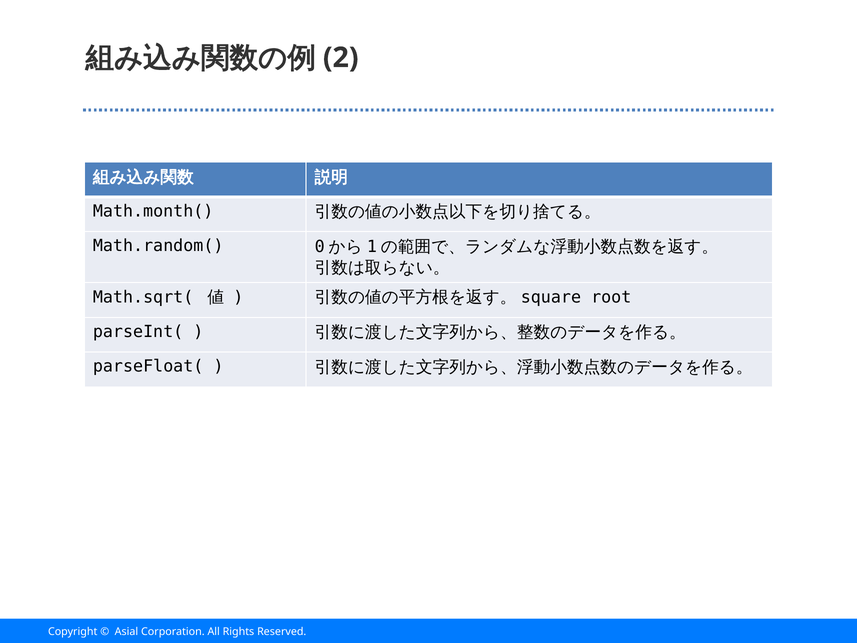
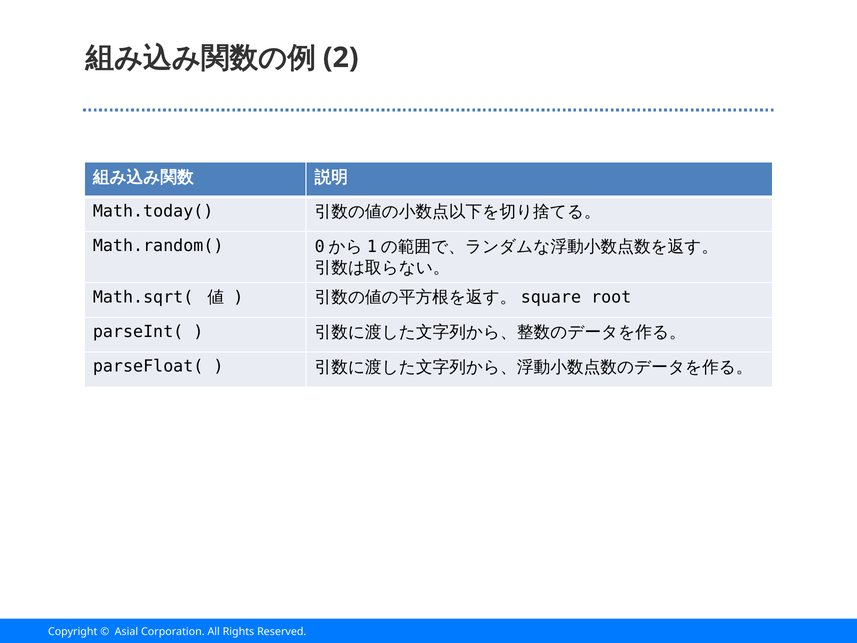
Math.month(: Math.month( -> Math.today( (153, 211)
